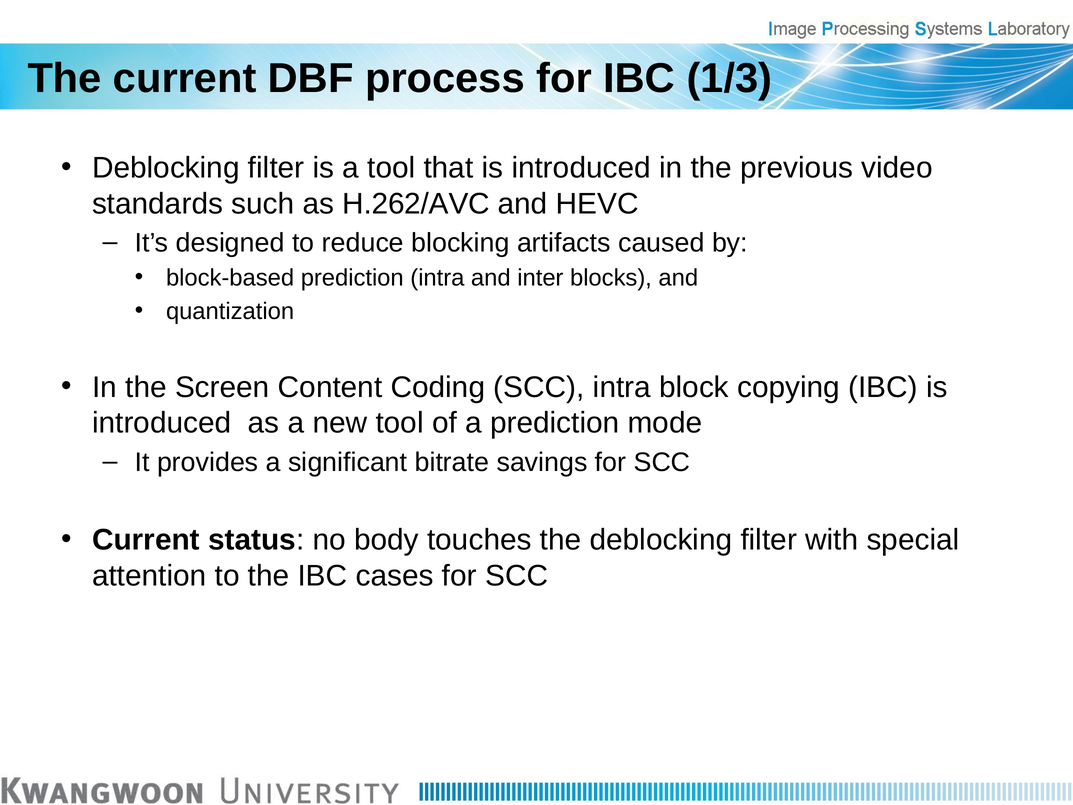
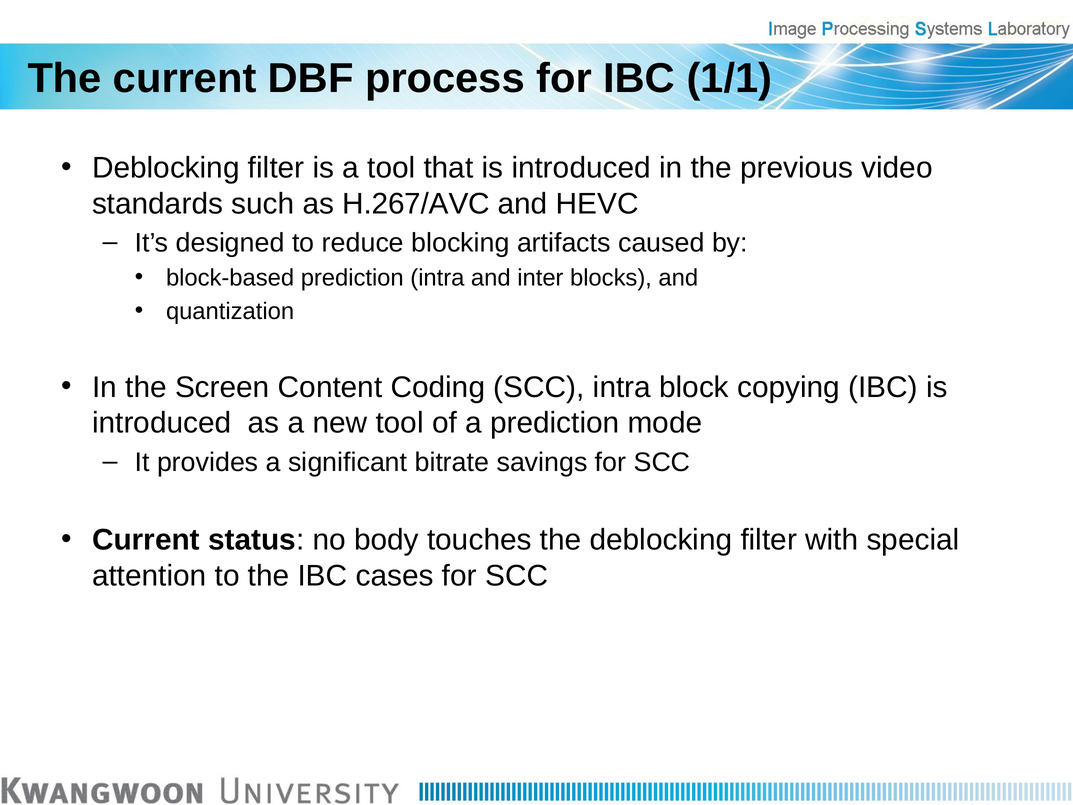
1/3: 1/3 -> 1/1 (729, 78)
H.262/AVC: H.262/AVC -> H.267/AVC (416, 204)
